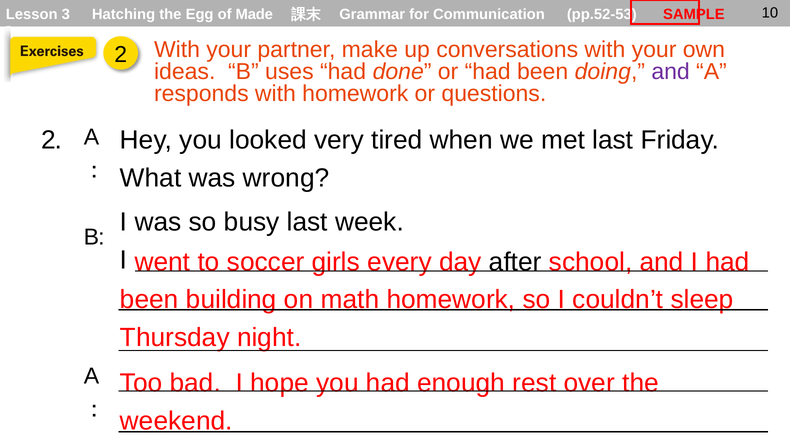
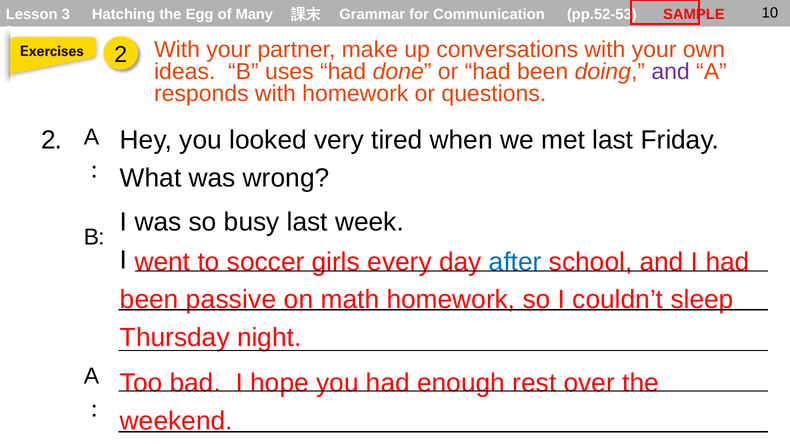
Made: Made -> Many (254, 14)
after colour: black -> blue (515, 262)
building: building -> passive (231, 300)
